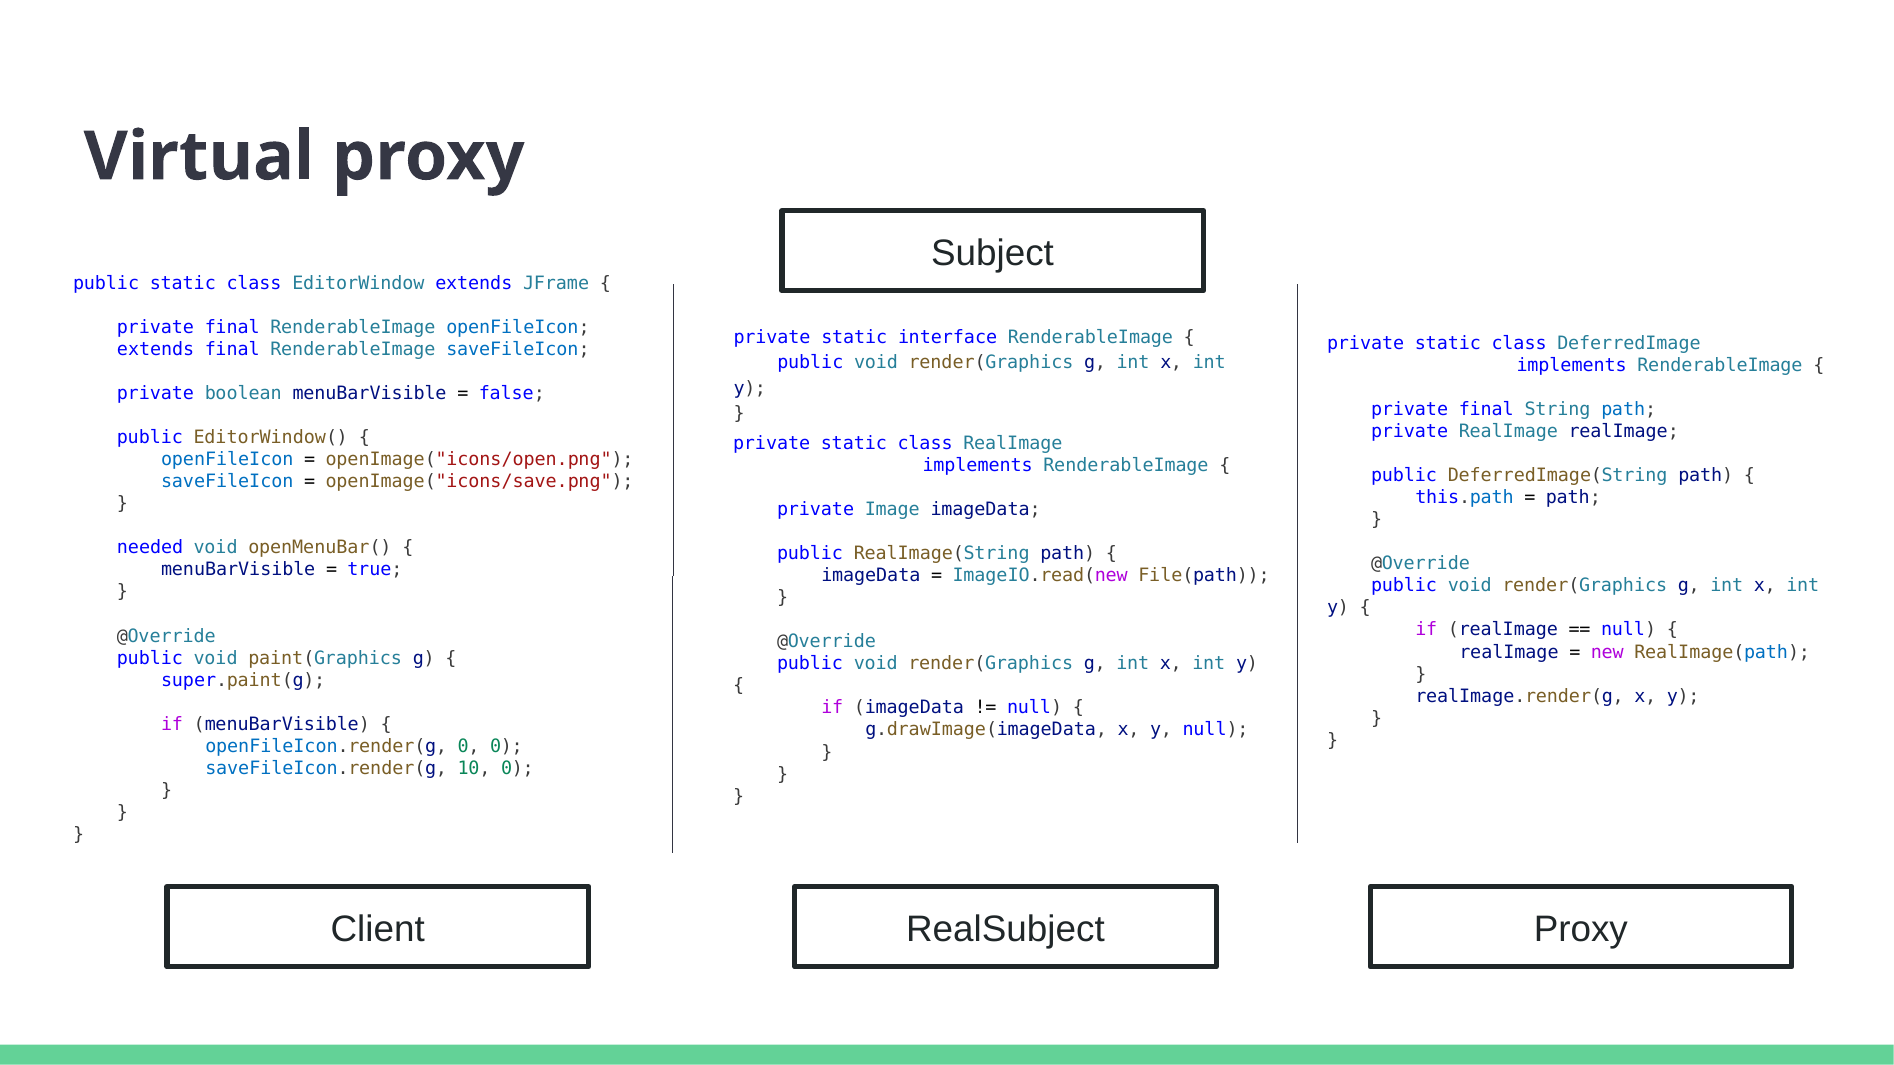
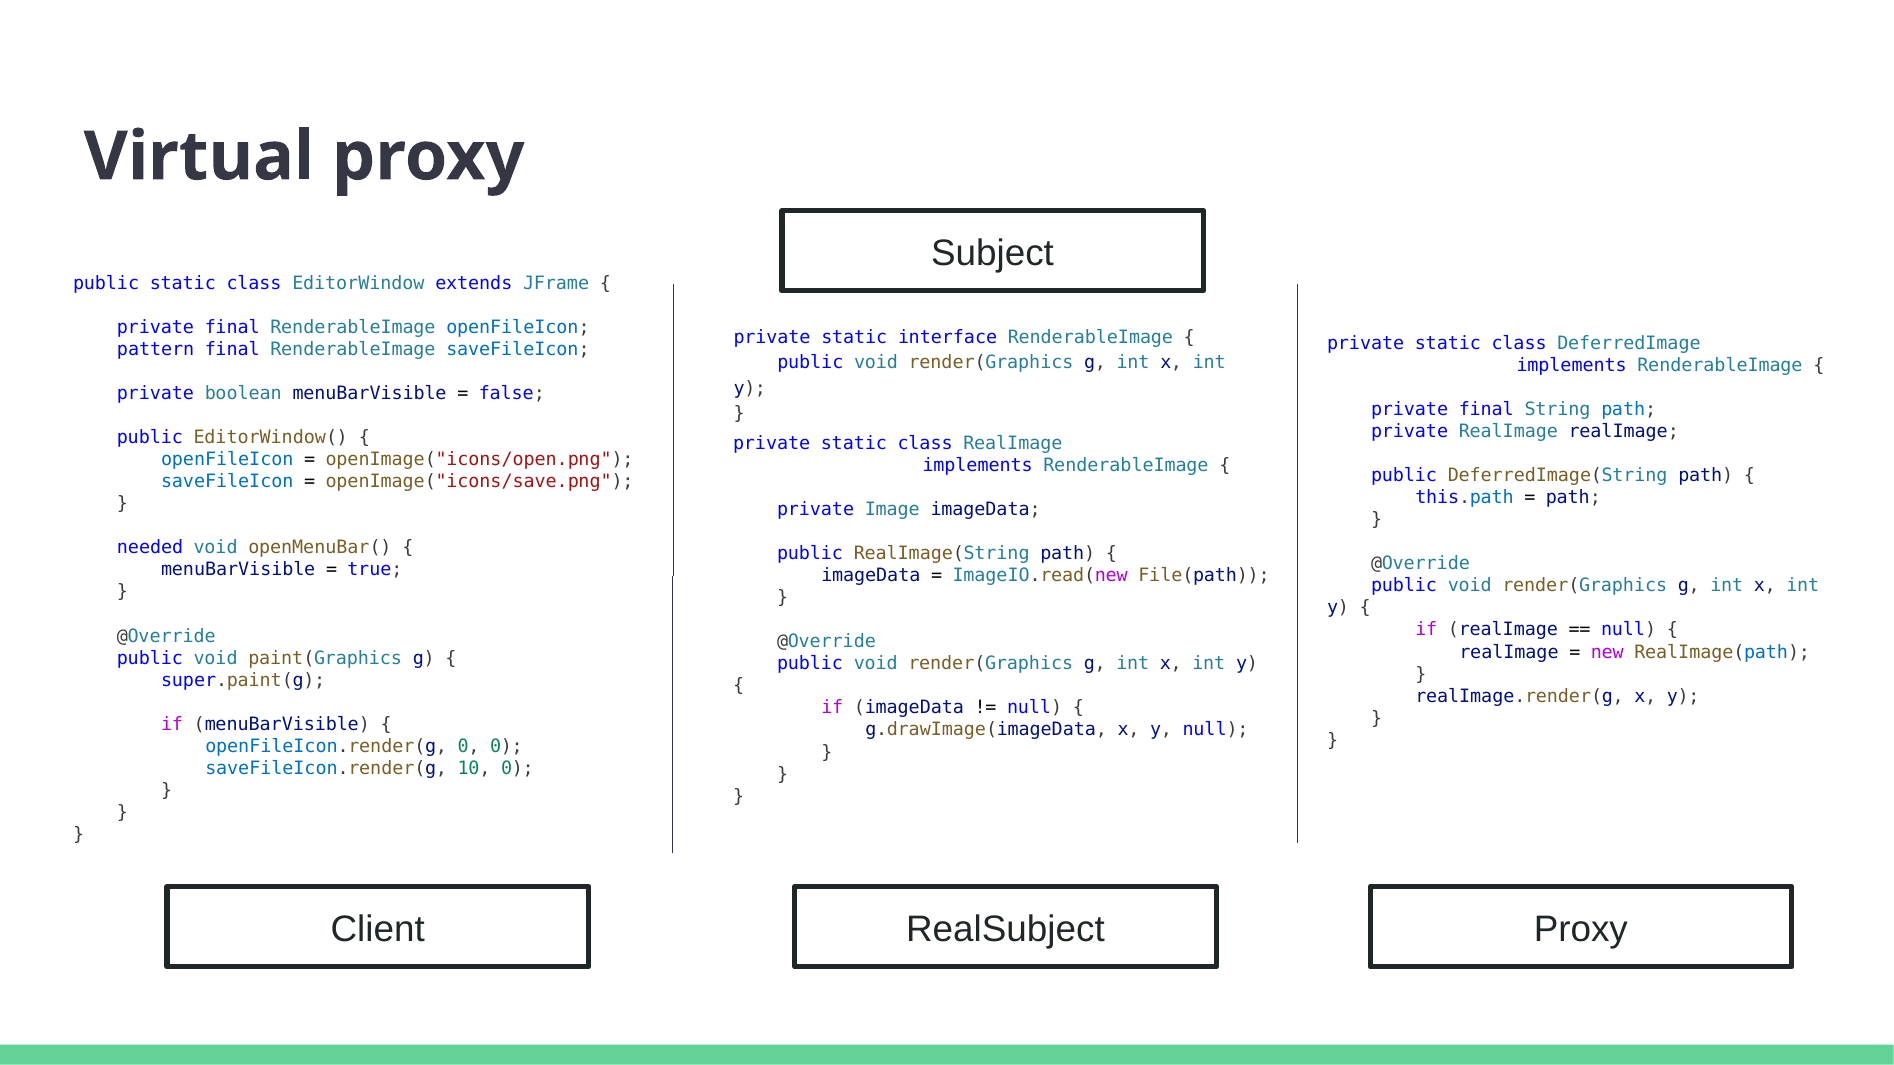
extends: extends -> pattern (156, 349)
